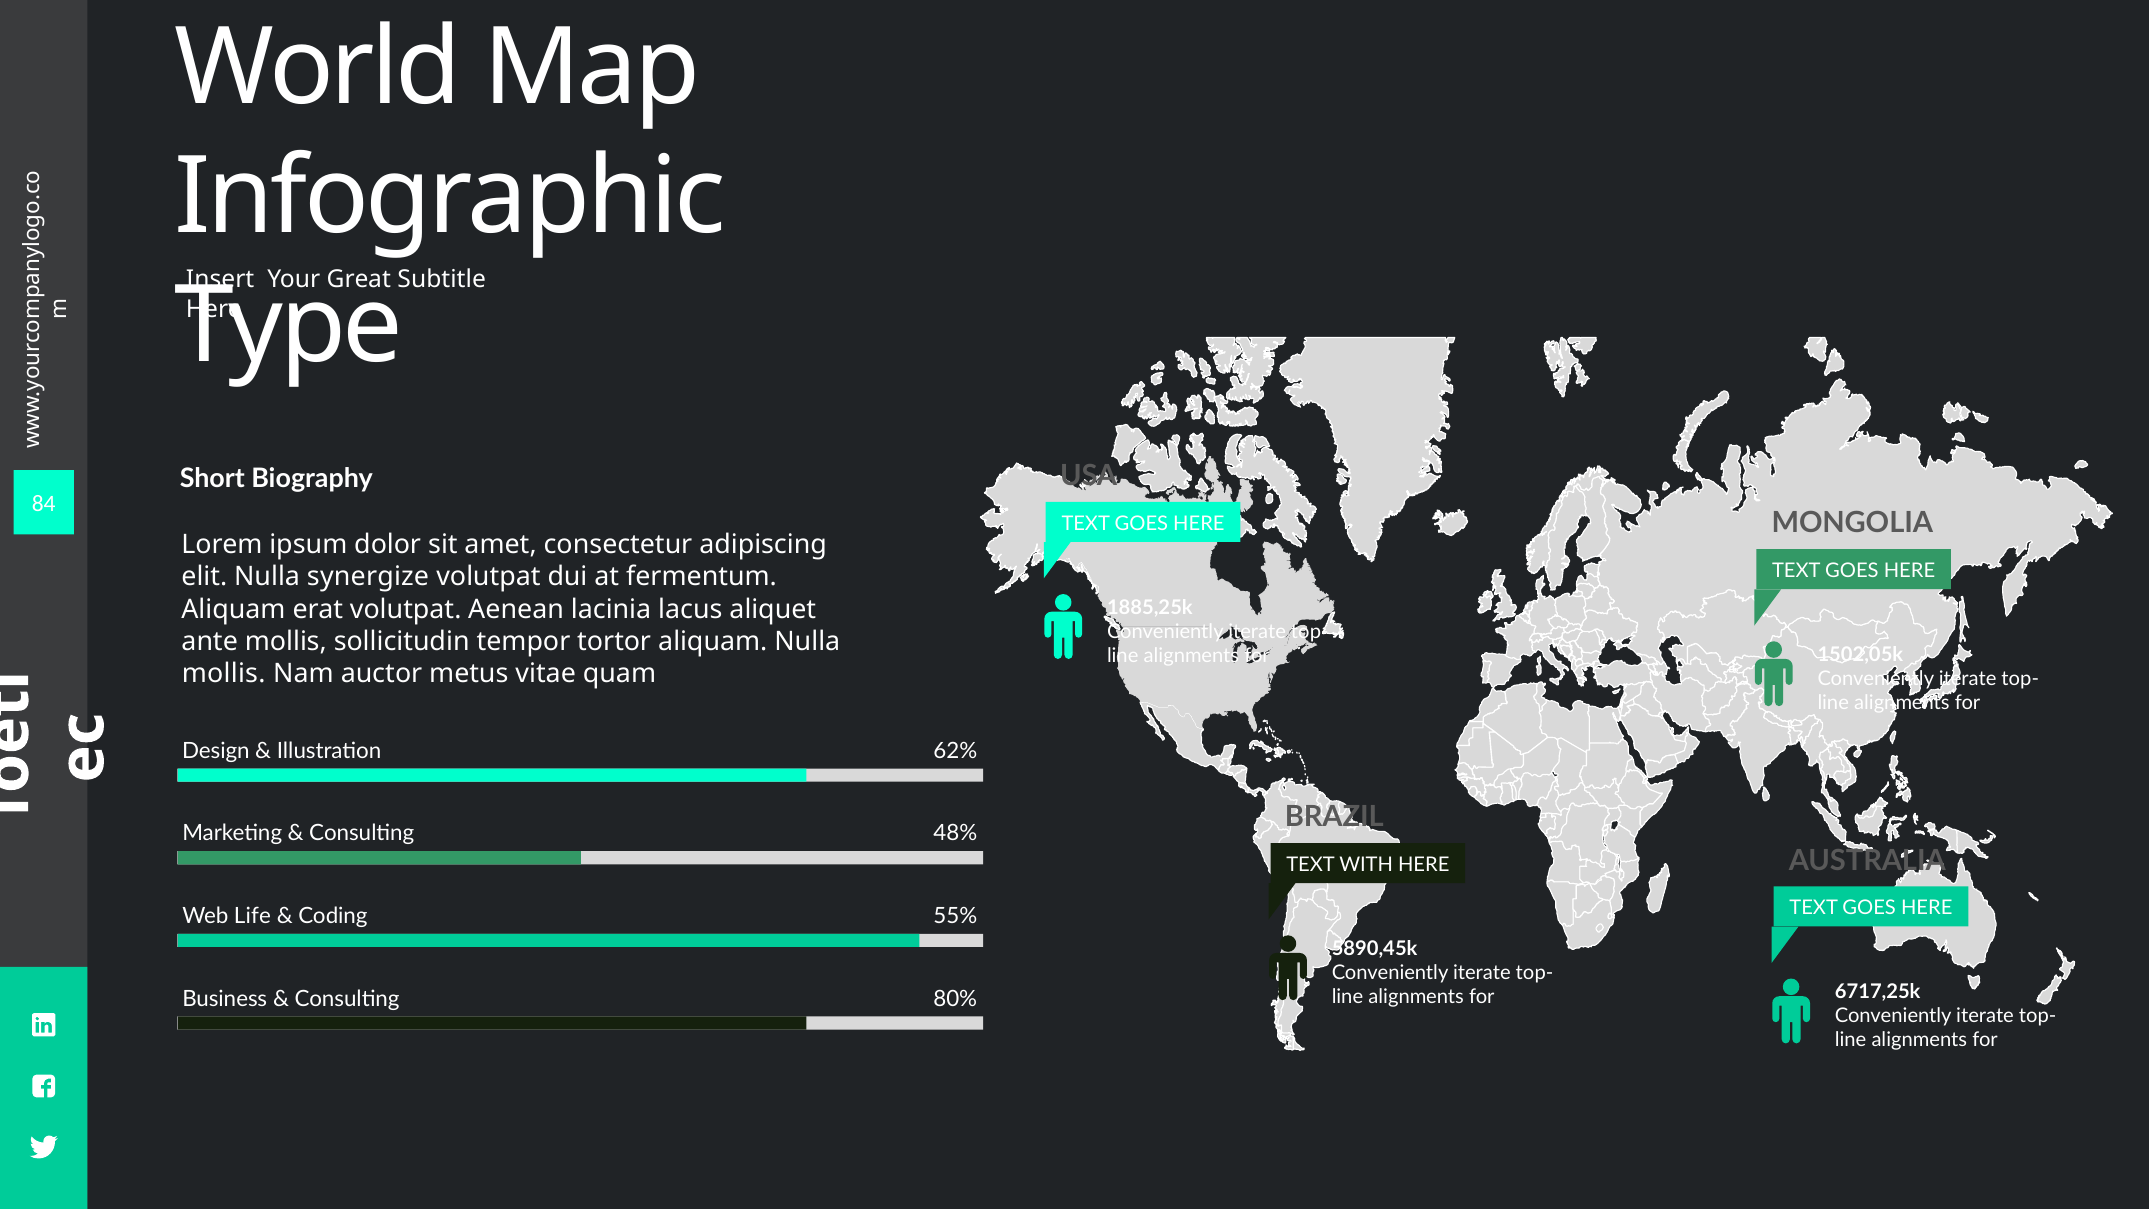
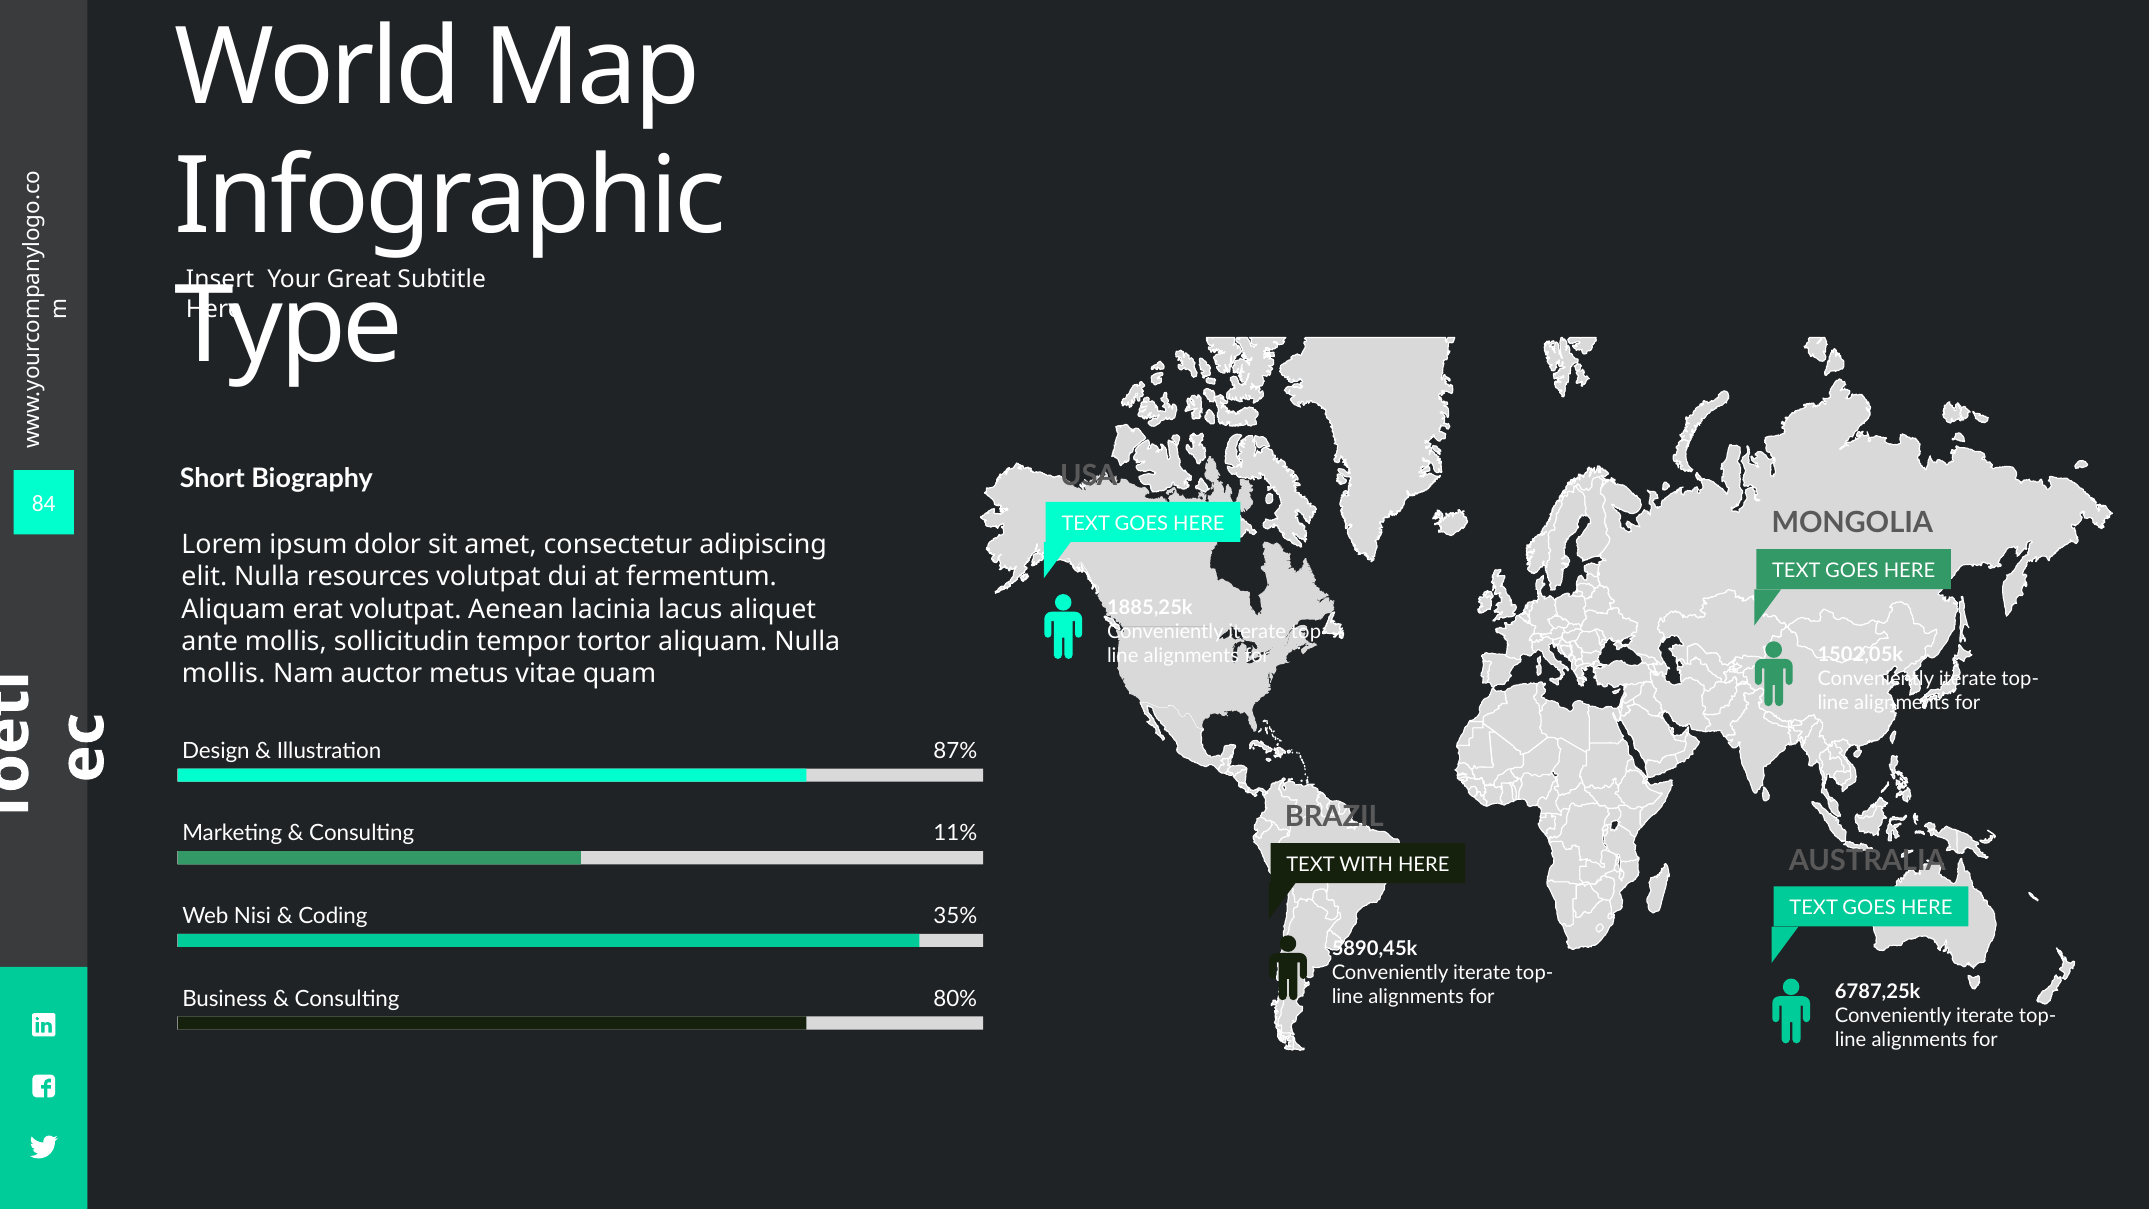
synergize: synergize -> resources (368, 577)
62%: 62% -> 87% (955, 751)
48%: 48% -> 11% (955, 833)
Life: Life -> Nisi (253, 916)
55%: 55% -> 35% (955, 916)
6717,25k: 6717,25k -> 6787,25k (1878, 992)
